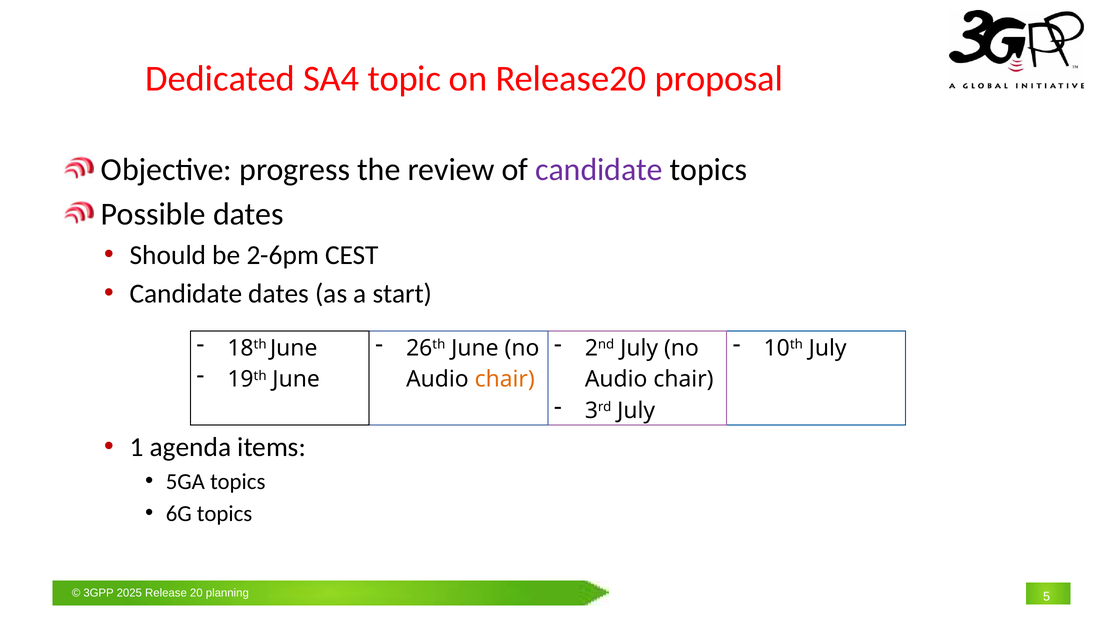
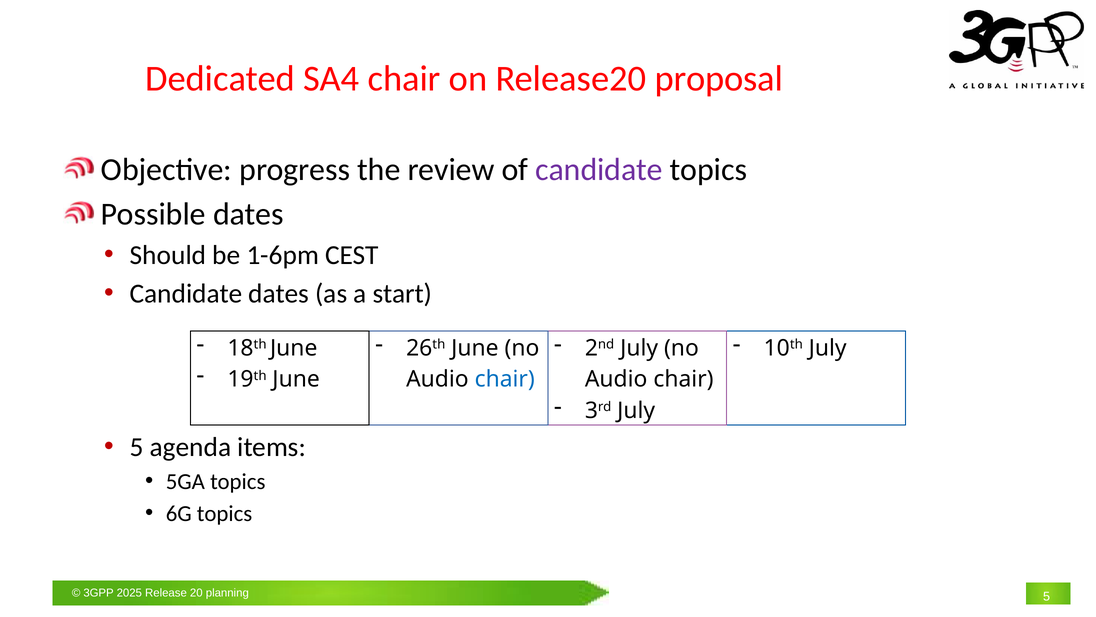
SA4 topic: topic -> chair (404, 79)
2-6pm: 2-6pm -> 1-6pm (283, 255)
chair colour: orange -> blue (505, 379)
1: 1 -> 5 (137, 447)
